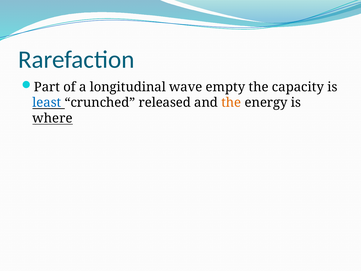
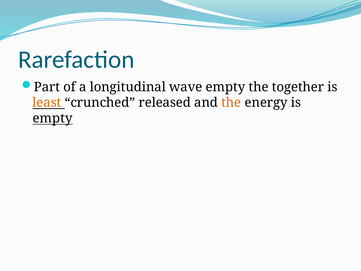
capacity: capacity -> together (298, 87)
least colour: blue -> orange (47, 103)
where: where -> empty (52, 118)
